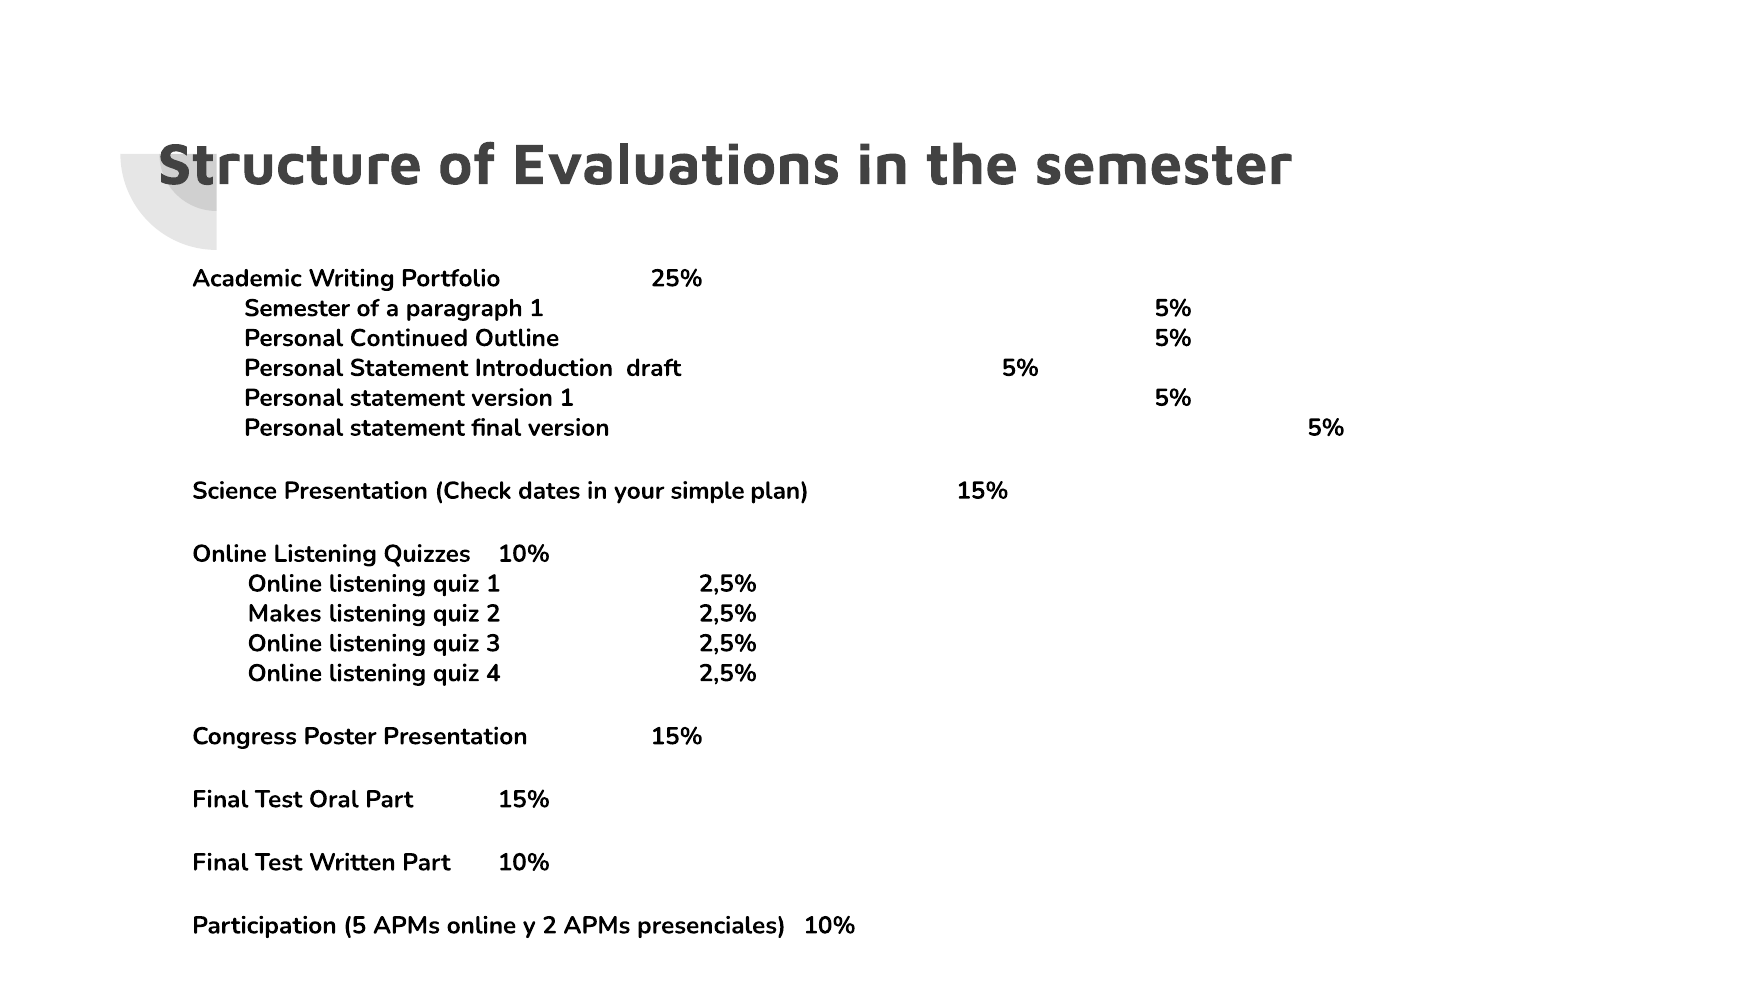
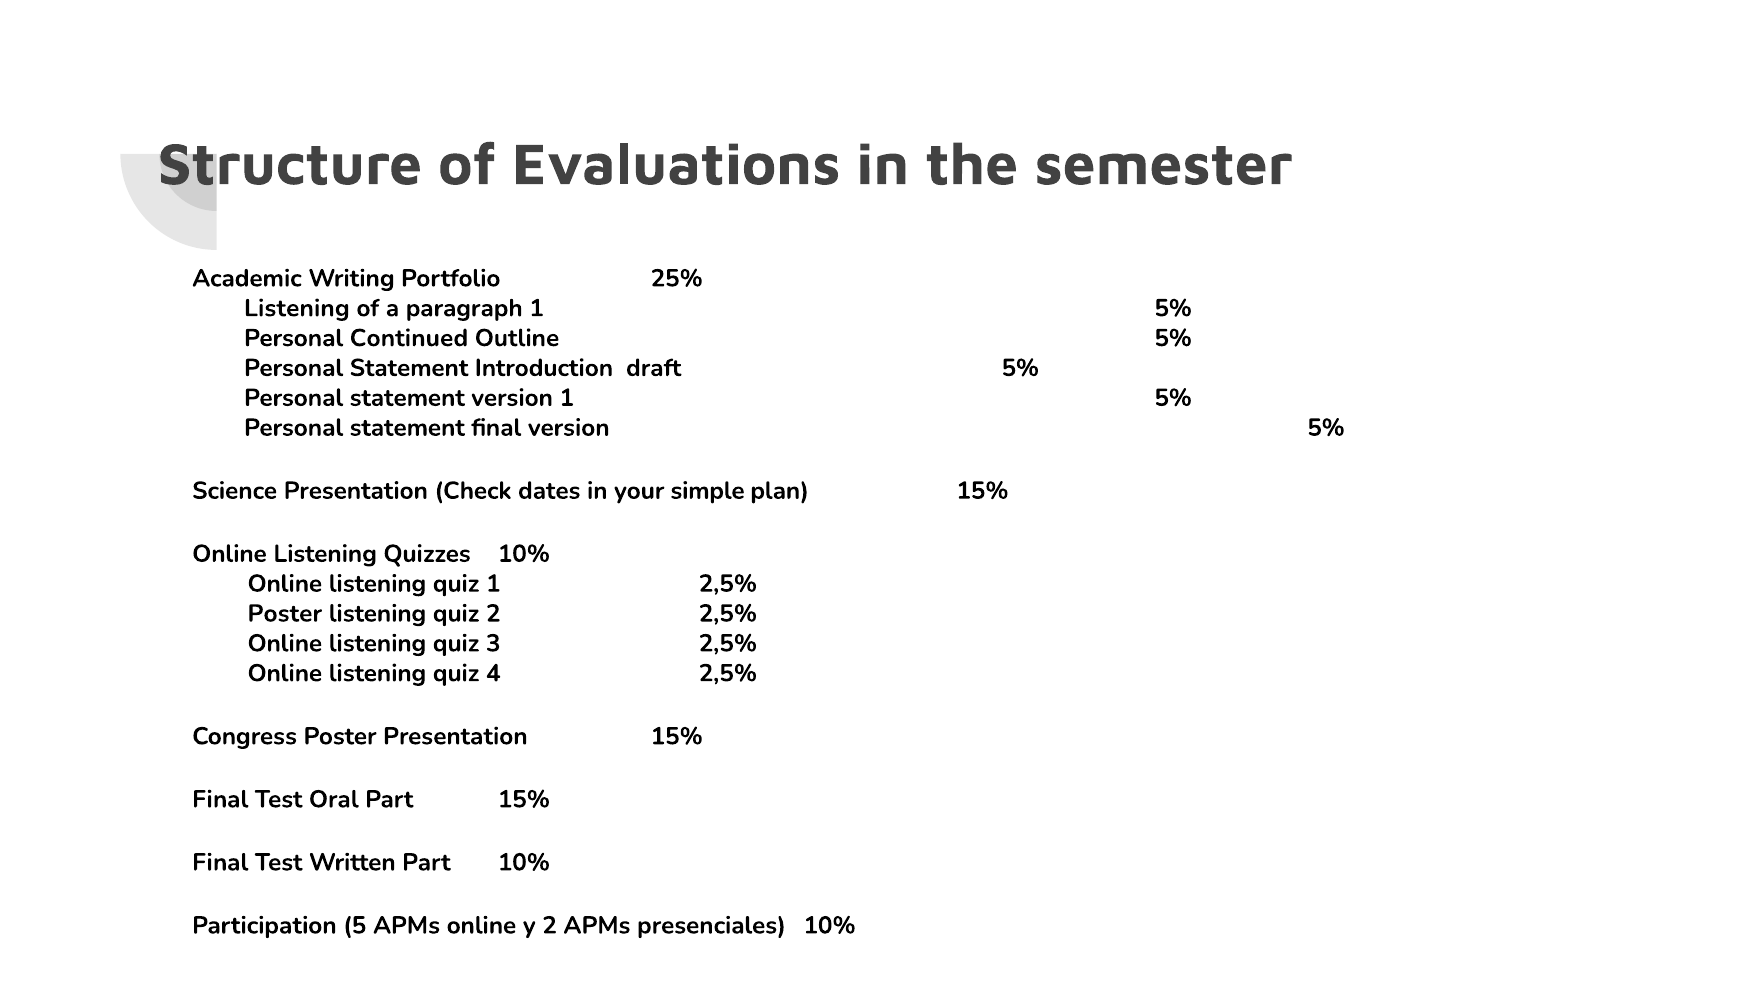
Semester: Semester -> Listening (297, 308)
Makes: Makes -> Poster (285, 613)
